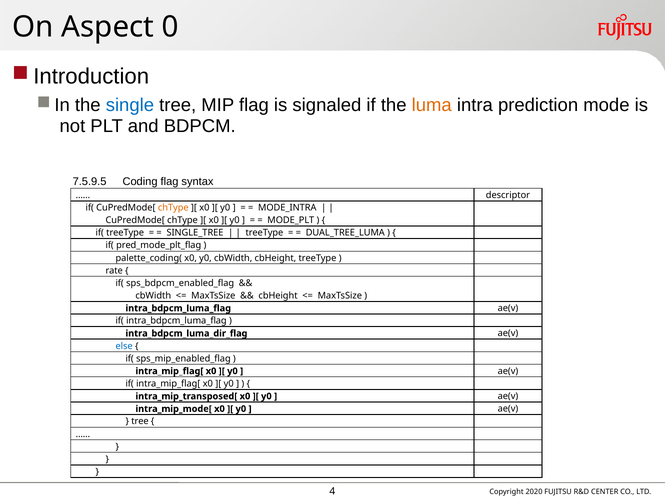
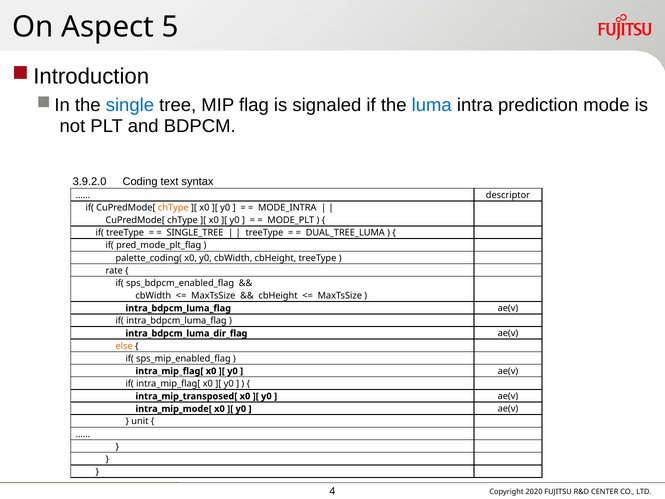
0: 0 -> 5 (170, 27)
luma colour: orange -> blue (432, 105)
7.5.9.5: 7.5.9.5 -> 3.9.2.0 (90, 181)
Coding flag: flag -> text (170, 181)
else colour: blue -> orange (124, 346)
tree: tree -> unit (140, 421)
